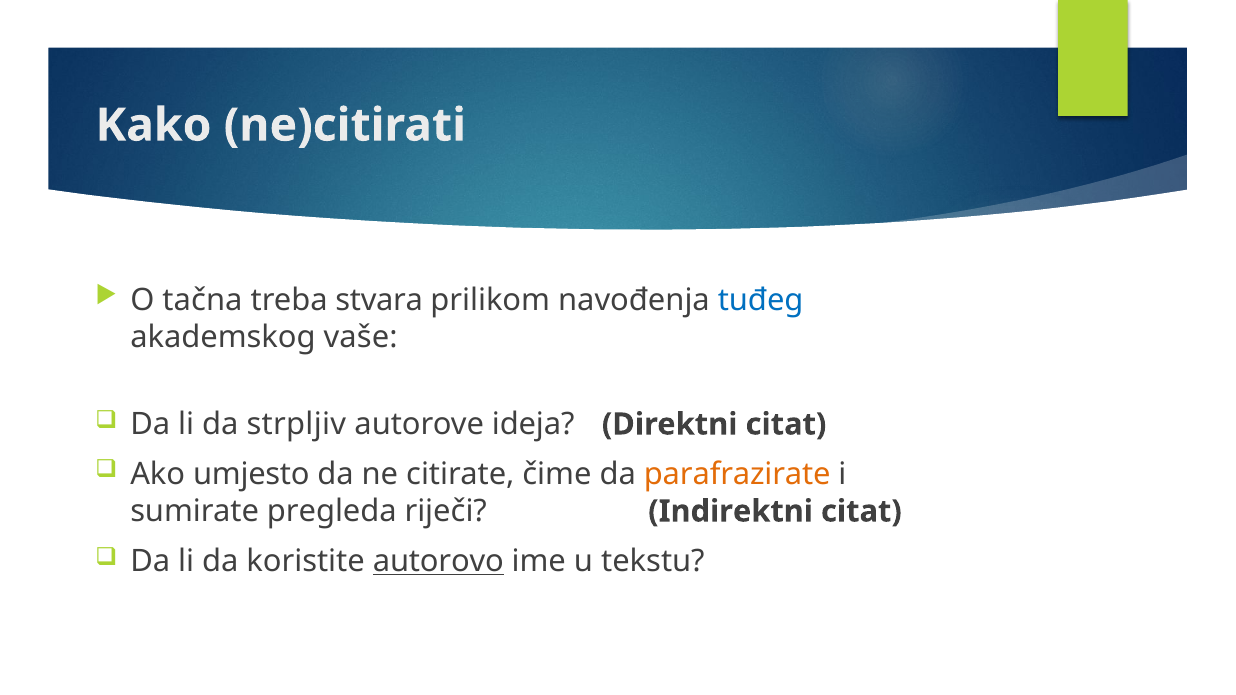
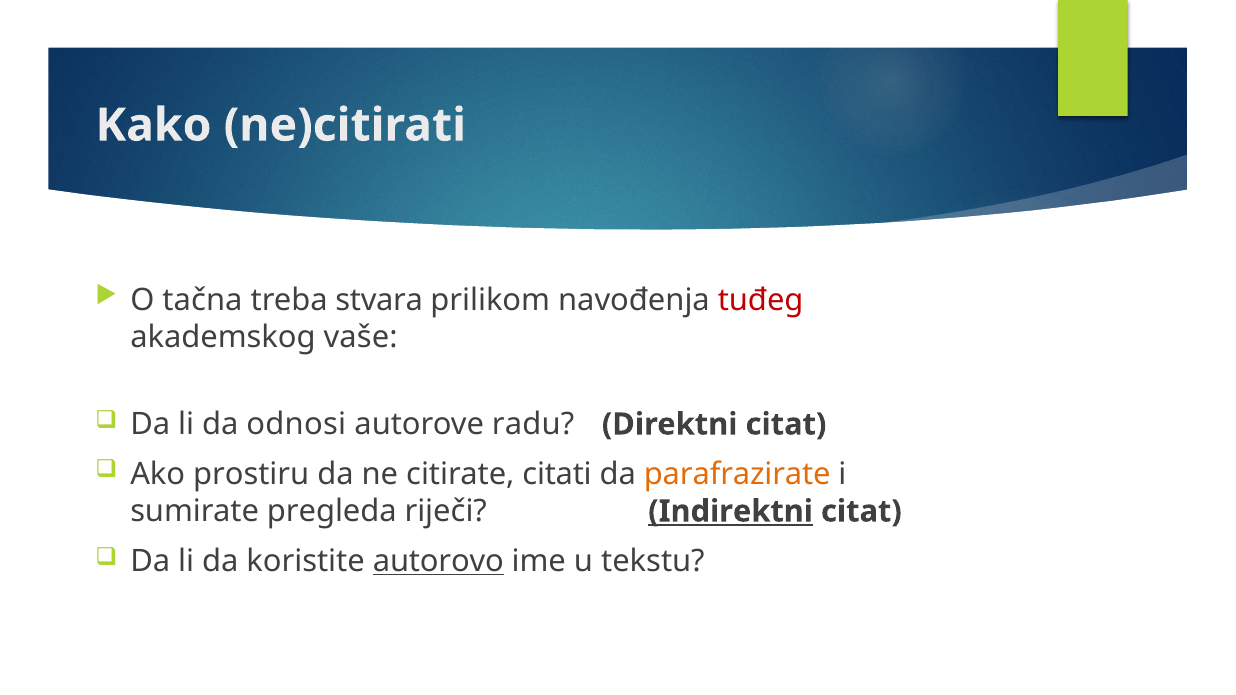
tuđeg colour: blue -> red (761, 300)
strpljiv: strpljiv -> odnosi (296, 424)
ideja: ideja -> radu (533, 424)
umjesto: umjesto -> prostiru (251, 474)
čime: čime -> citati (557, 474)
Indirektni underline: none -> present (731, 512)
